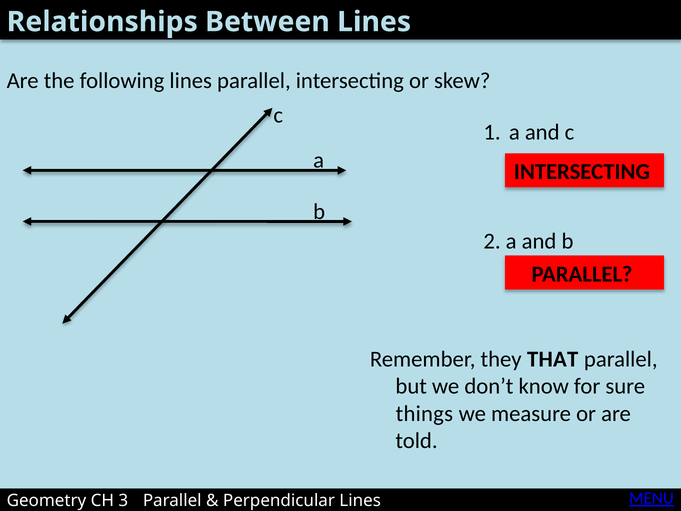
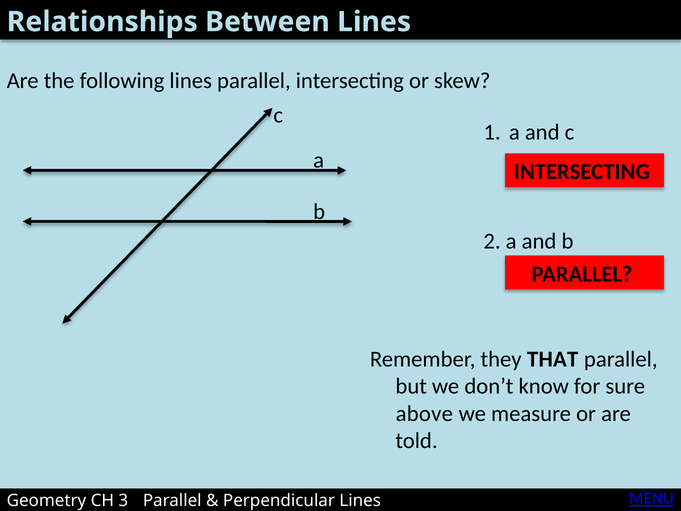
things: things -> above (424, 414)
